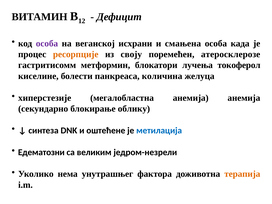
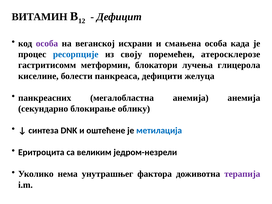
ресорпције colour: orange -> blue (76, 54)
токоферол: токоферол -> глицерола (239, 65)
количина: количина -> дефицити (162, 76)
хиперстезије: хиперстезије -> панкреасних (45, 98)
Едематозни: Едематозни -> Еритроцита (41, 152)
терапија colour: orange -> purple (242, 174)
